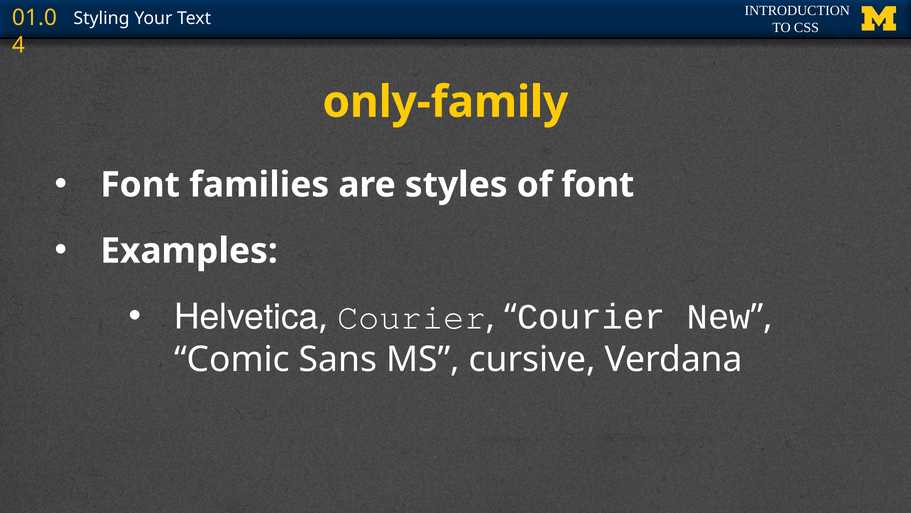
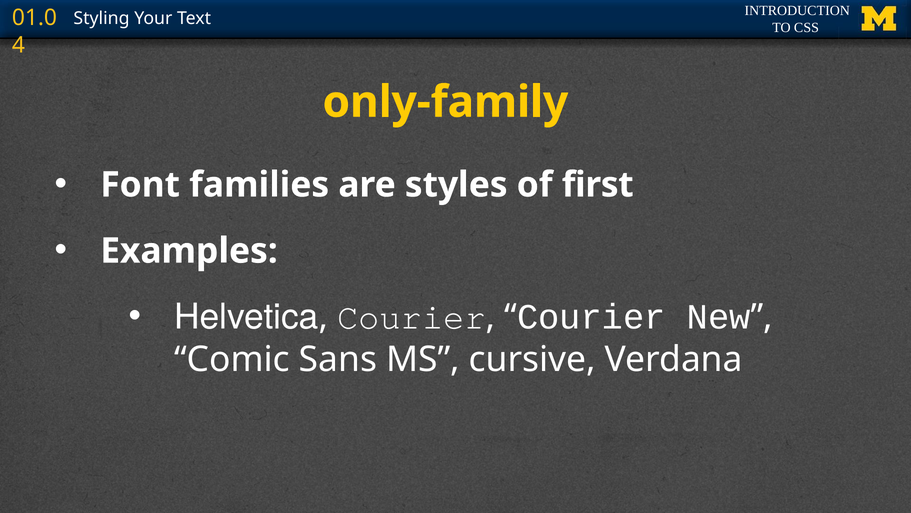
of font: font -> first (598, 185)
